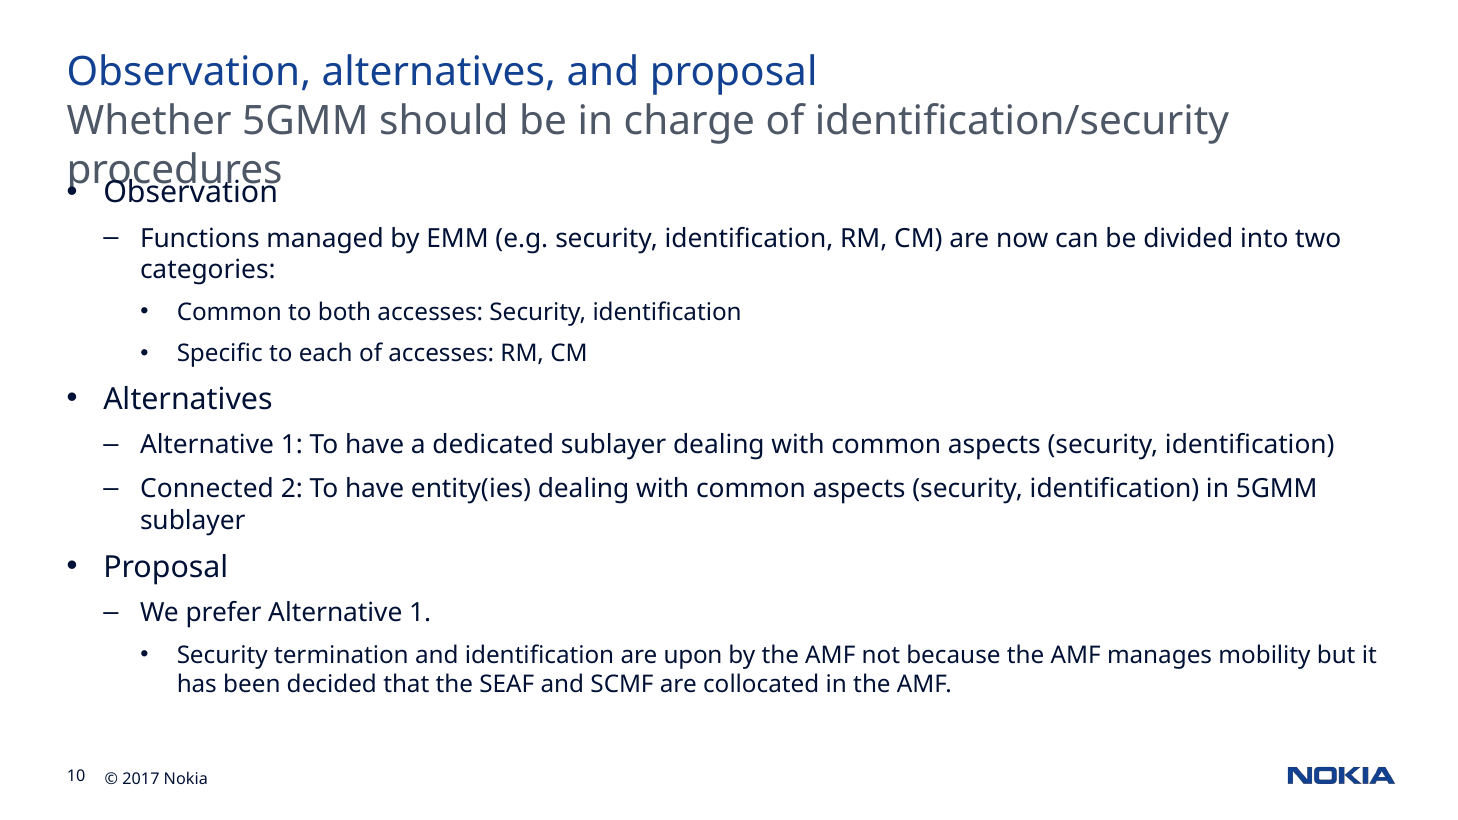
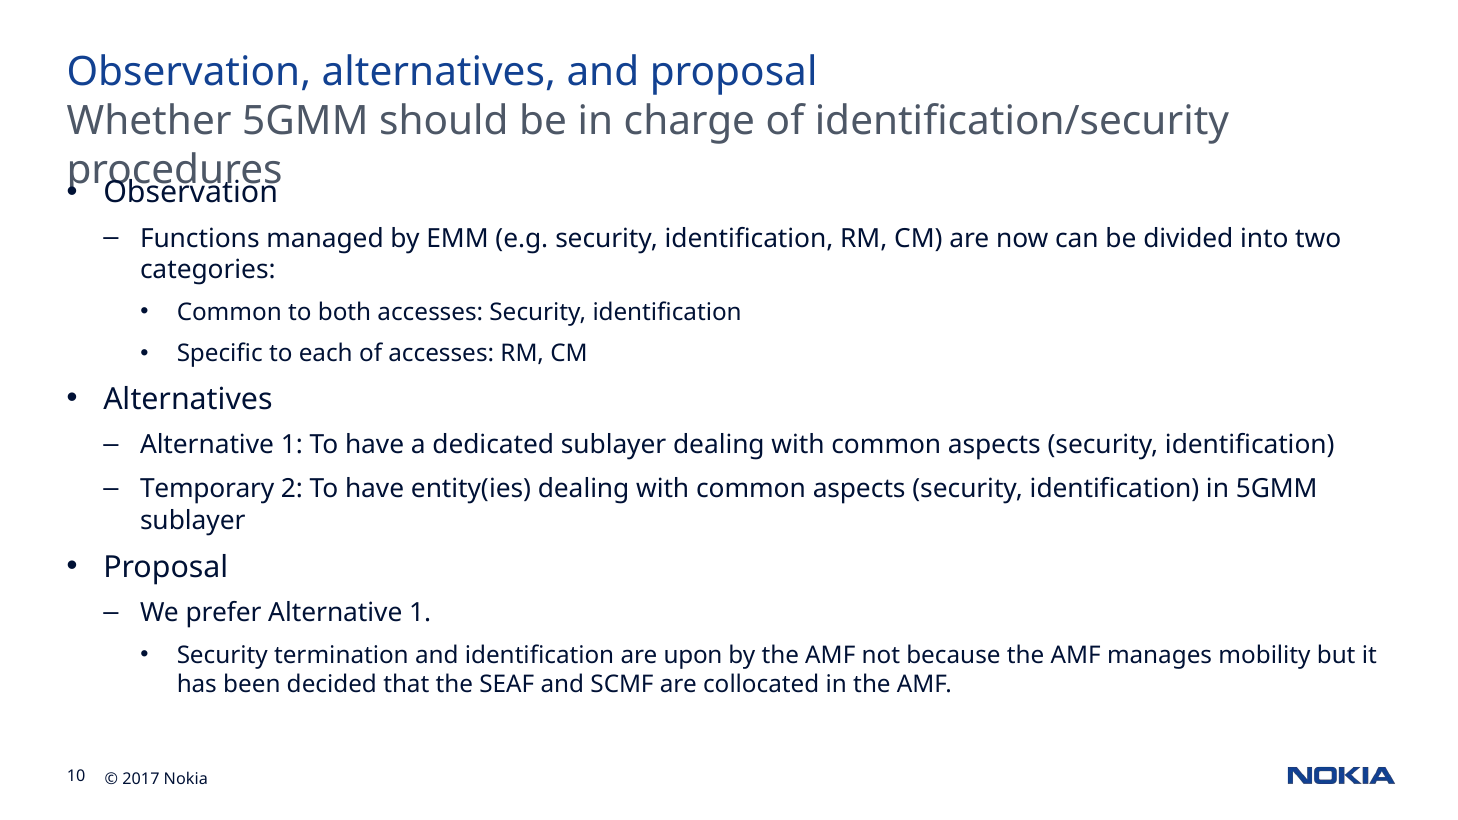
Connected: Connected -> Temporary (207, 489)
